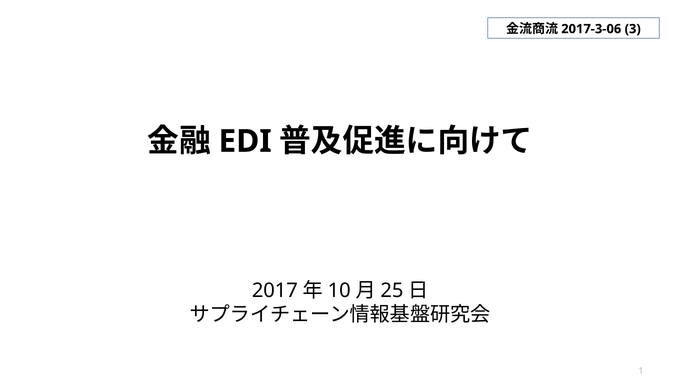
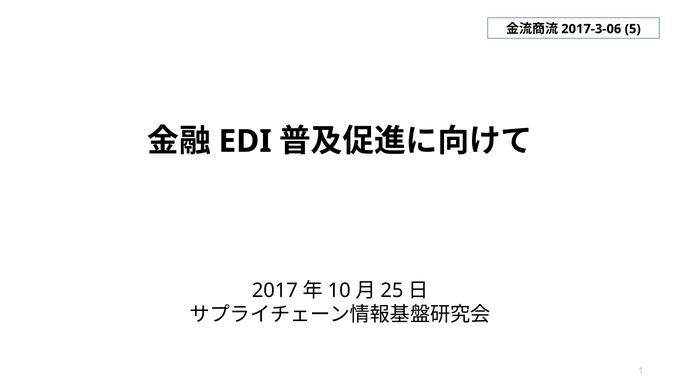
3: 3 -> 5 (633, 29)
